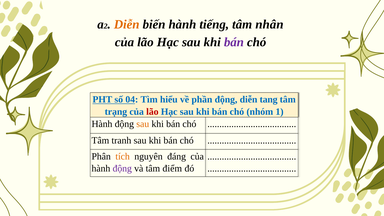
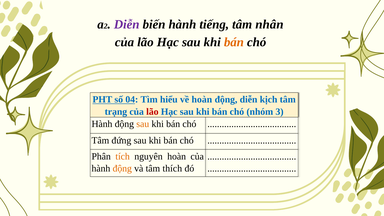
Diễn colour: orange -> purple (127, 24)
bán colour: purple -> orange (234, 42)
về phần: phần -> hoàn (202, 100)
tang: tang -> kịch (269, 100)
1: 1 -> 3 (280, 112)
tranh: tranh -> đứng (121, 140)
nguyên đáng: đáng -> hoàn (177, 156)
động colour: purple -> orange (122, 169)
điểm: điểm -> thích (172, 169)
